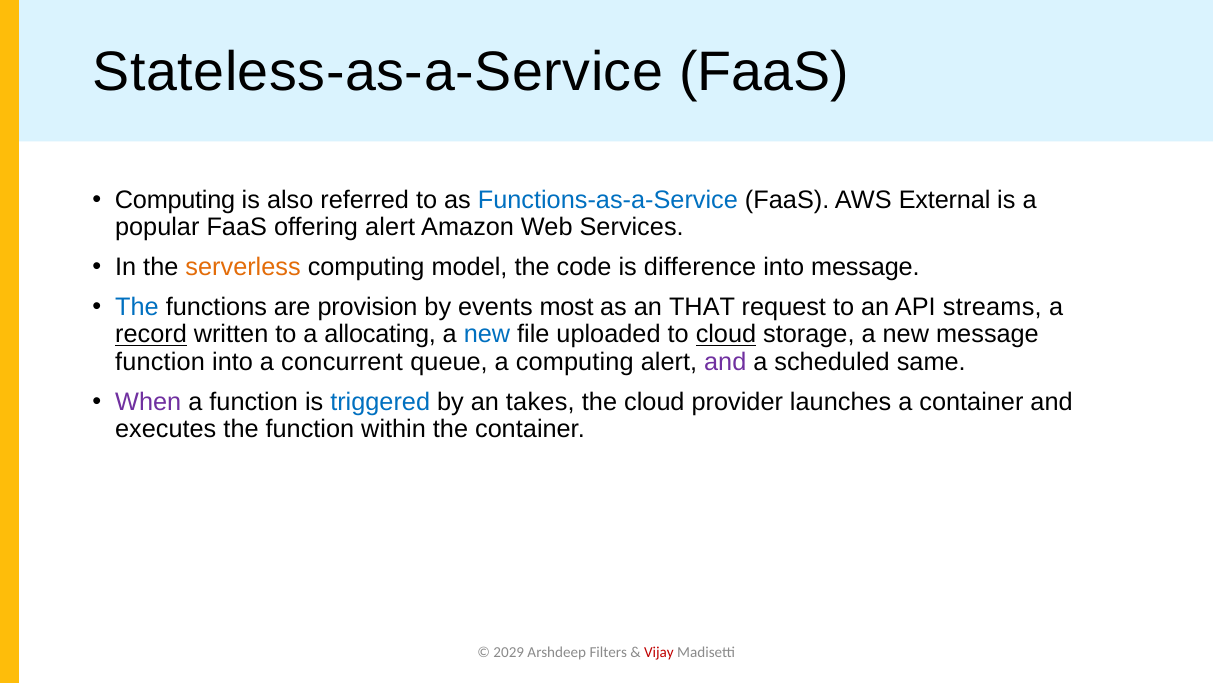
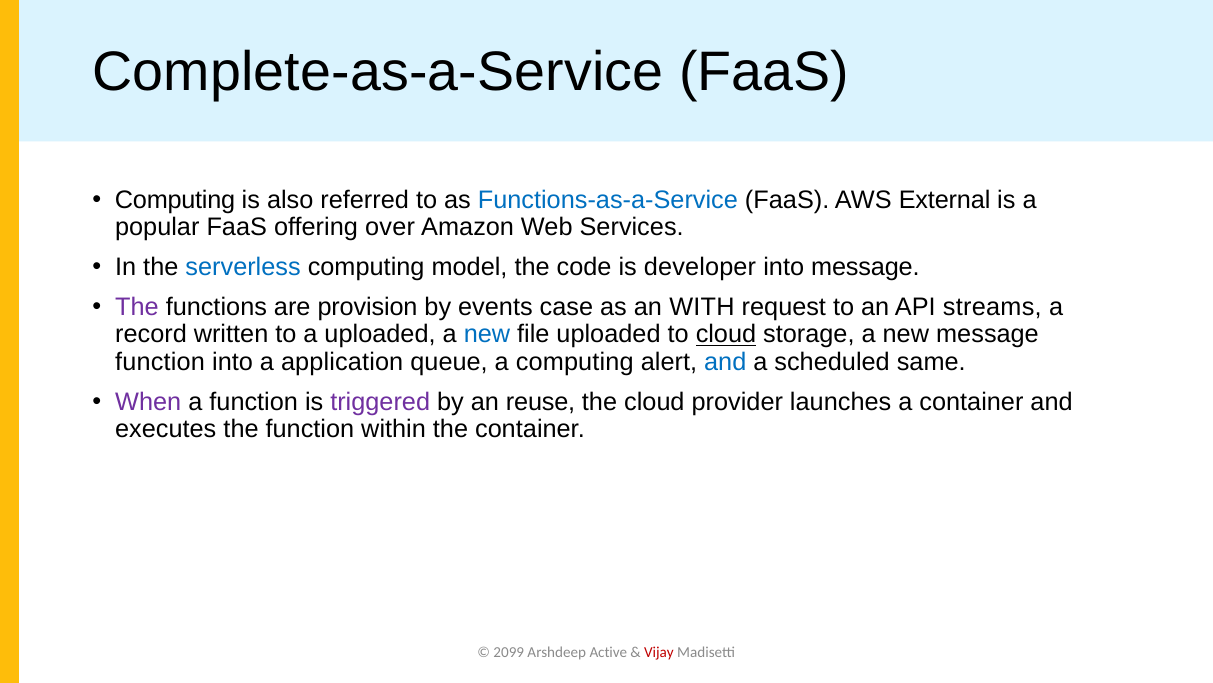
Stateless-as-a-Service: Stateless-as-a-Service -> Complete-as-a-Service (378, 72)
offering alert: alert -> over (390, 227)
serverless colour: orange -> blue (243, 267)
difference: difference -> developer (700, 267)
The colour: blue -> purple (137, 307)
most: most -> case (566, 307)
THAT: THAT -> WITH (702, 307)
record underline: present -> none (151, 334)
a allocating: allocating -> uploaded (380, 334)
concurrent: concurrent -> application (342, 361)
and colour: purple -> blue (725, 361)
triggered colour: blue -> purple (380, 401)
takes: takes -> reuse (541, 401)
2029: 2029 -> 2099 (509, 651)
Filters: Filters -> Active (608, 651)
